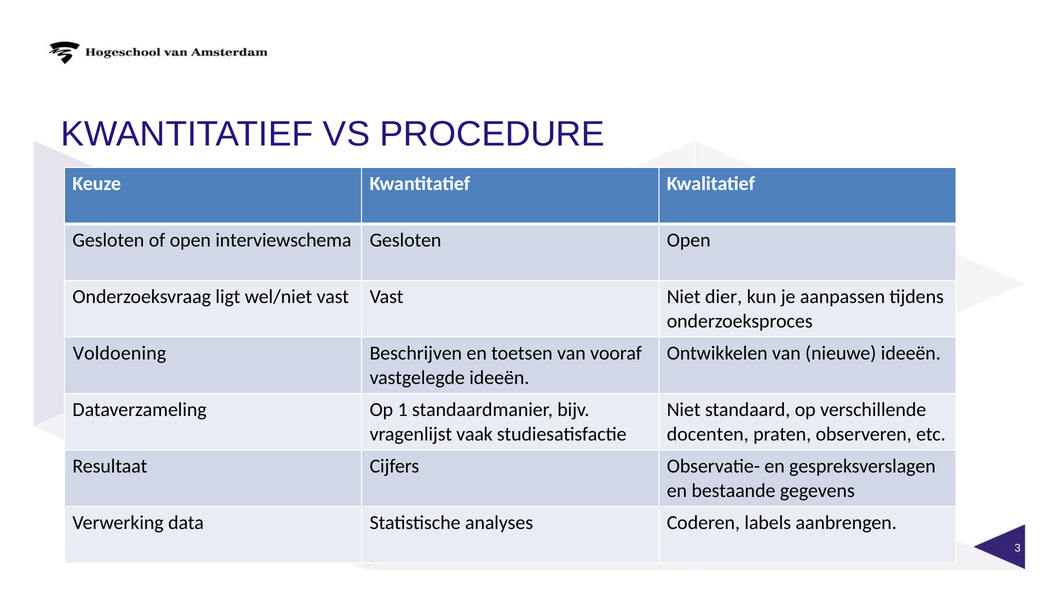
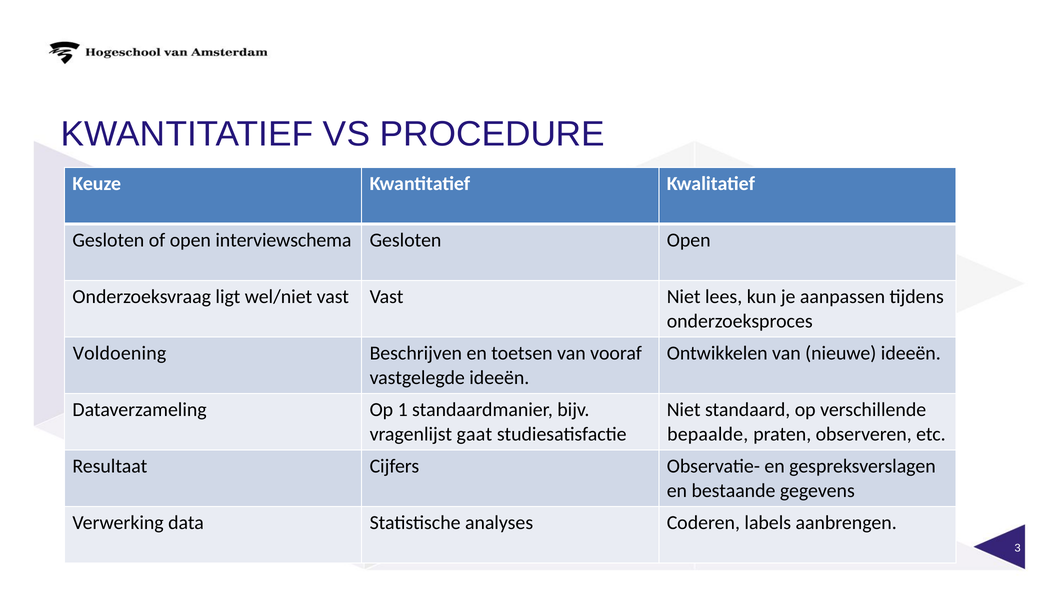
dier: dier -> lees (724, 297)
vaak: vaak -> gaat (474, 435)
docenten: docenten -> bepaalde (708, 435)
